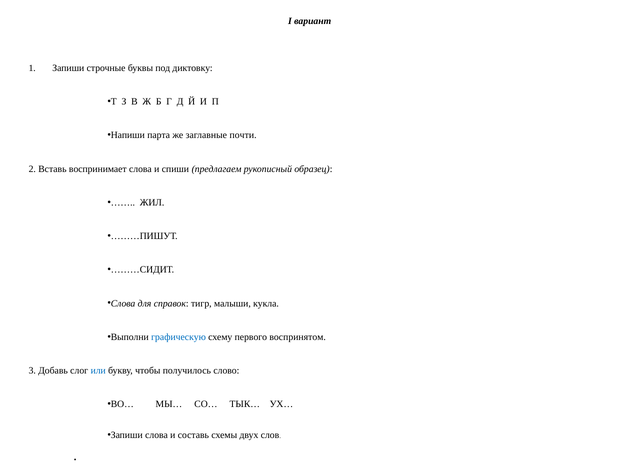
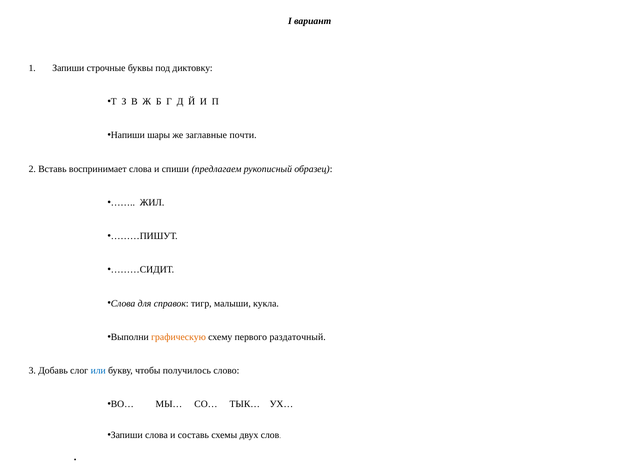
парта: парта -> шары (159, 135)
графическую colour: blue -> orange (179, 337)
воспринятом: воспринятом -> раздаточный (298, 337)
